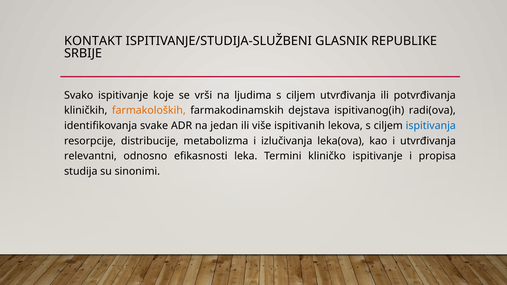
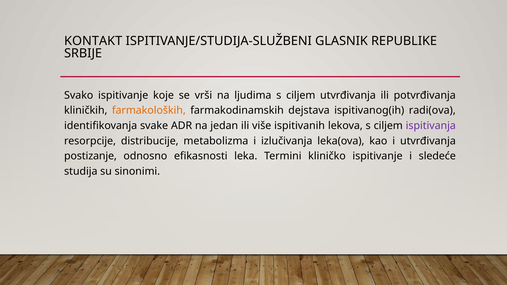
ispitivanja colour: blue -> purple (431, 126)
relevantni: relevantni -> postizanje (90, 156)
propisa: propisa -> sledeće (437, 156)
